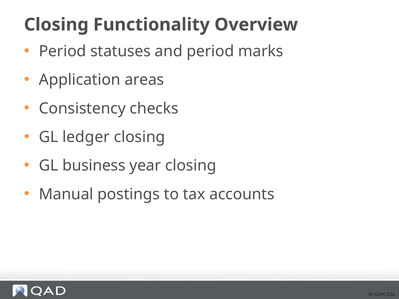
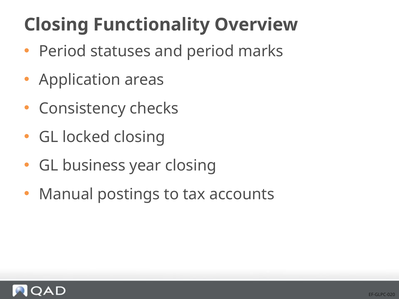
ledger: ledger -> locked (86, 137)
